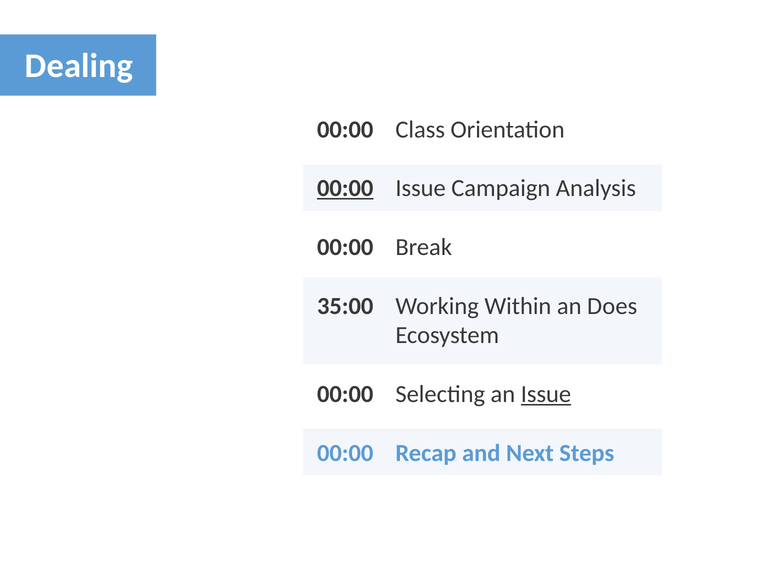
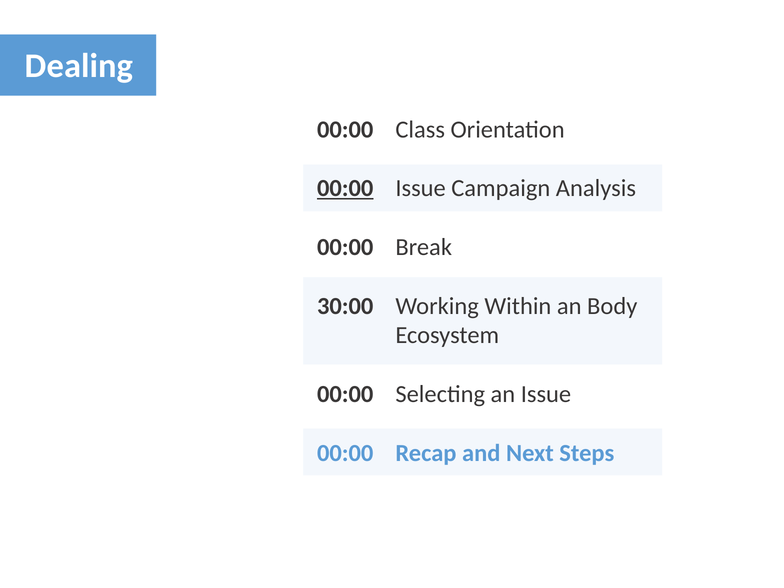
35:00: 35:00 -> 30:00 (345, 306)
Does: Does -> Body (612, 306)
Issue underline: present -> none (546, 394)
